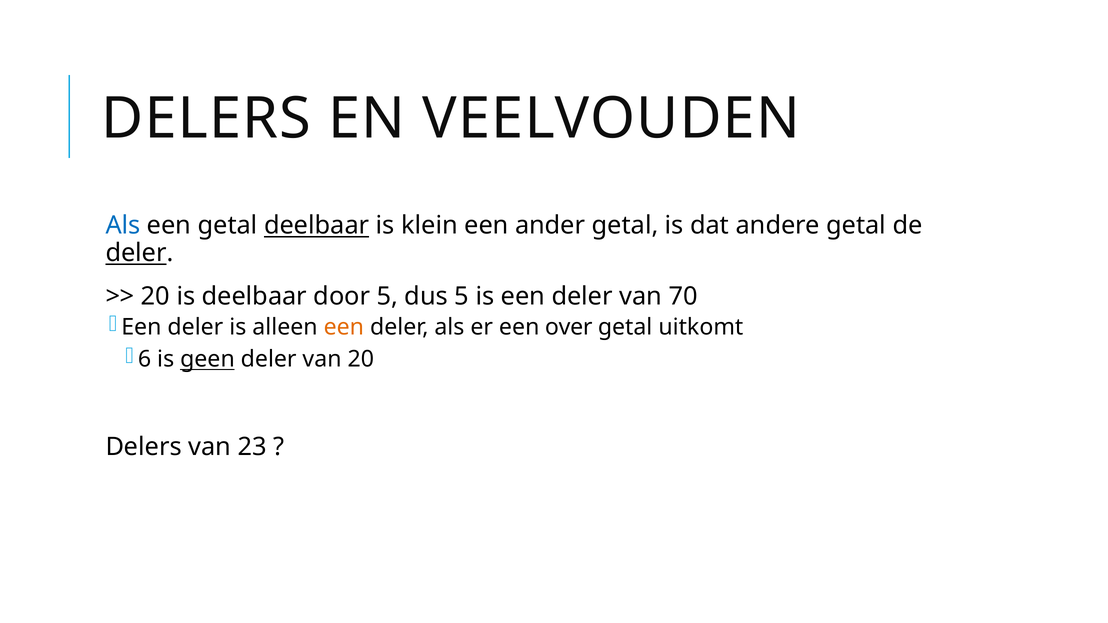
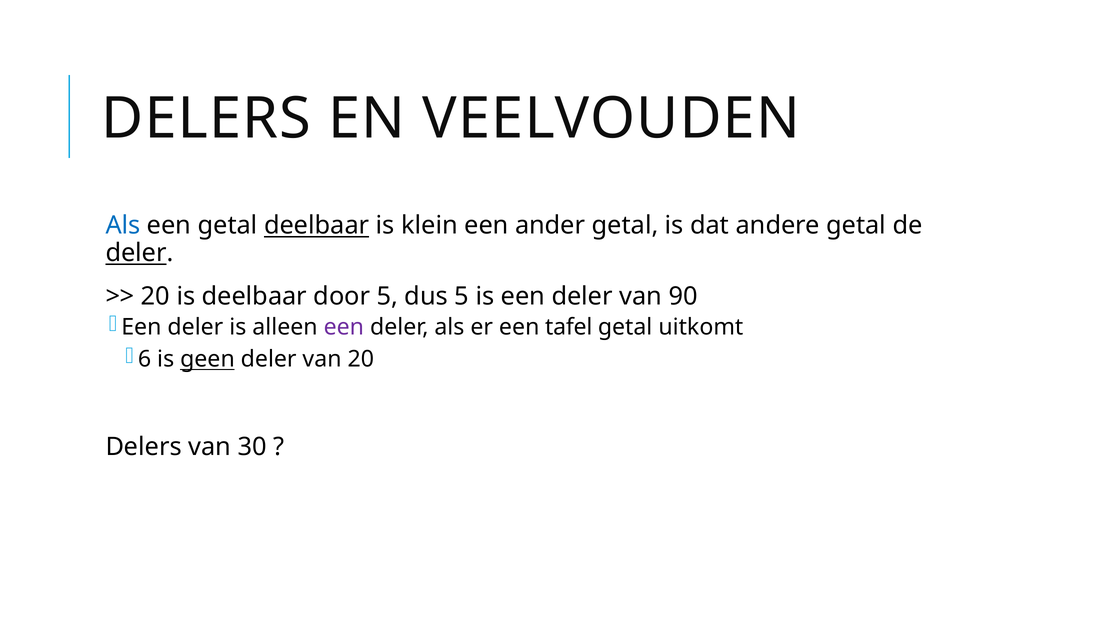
70: 70 -> 90 (683, 296)
een colour: orange -> purple (344, 327)
over: over -> tafel (569, 327)
23: 23 -> 30 (252, 447)
